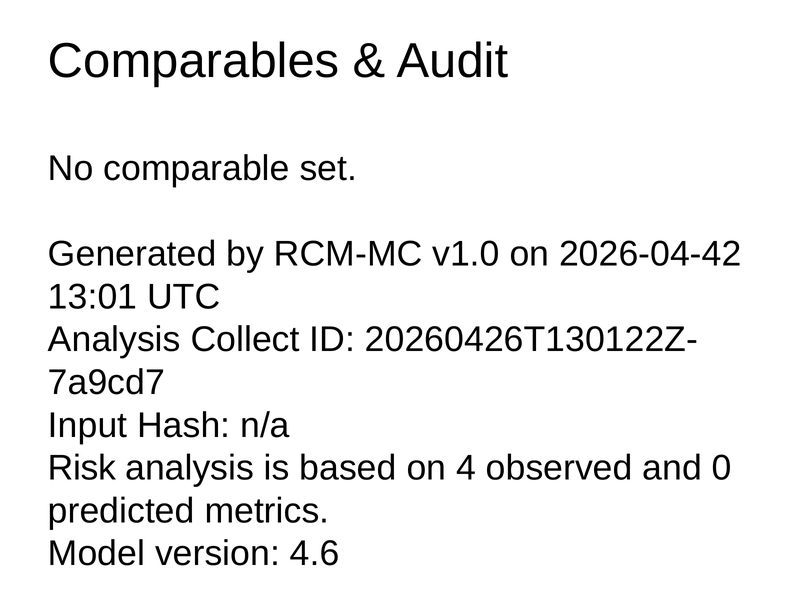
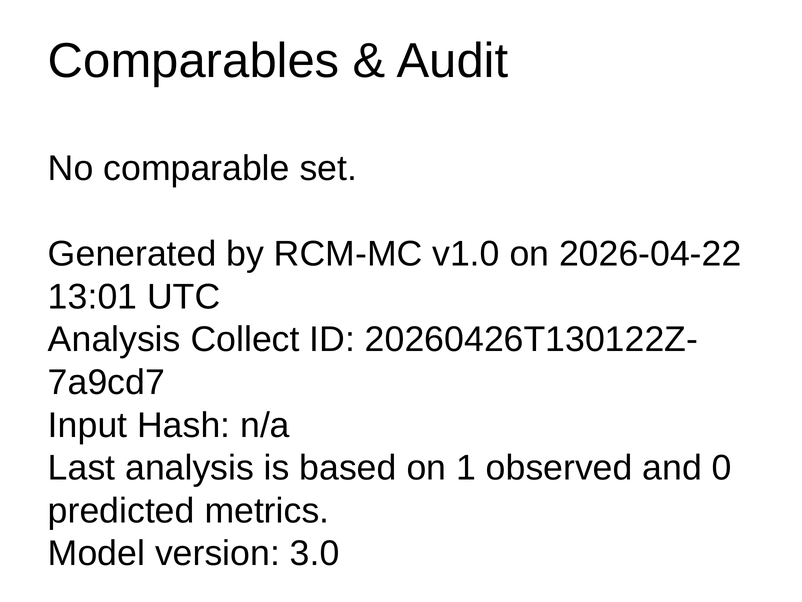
2026-04-42: 2026-04-42 -> 2026-04-22 (650, 254)
Risk: Risk -> Last (82, 468)
4: 4 -> 1 (466, 468)
4.6: 4.6 -> 3.0 (315, 553)
